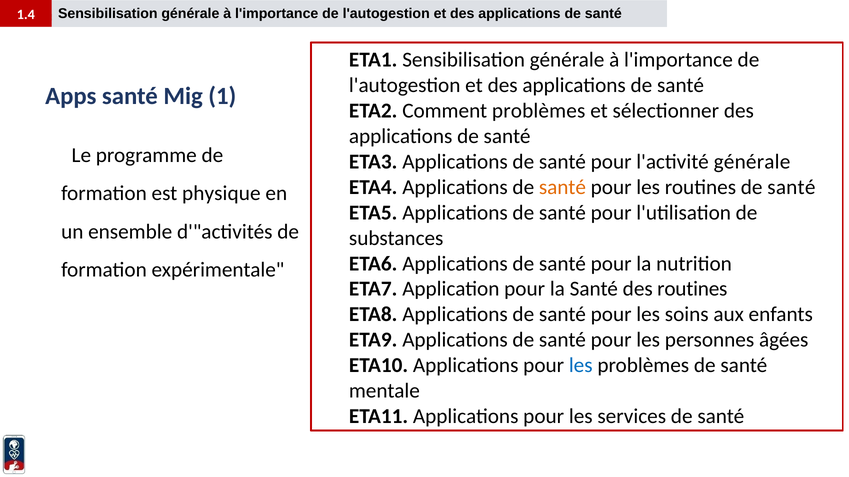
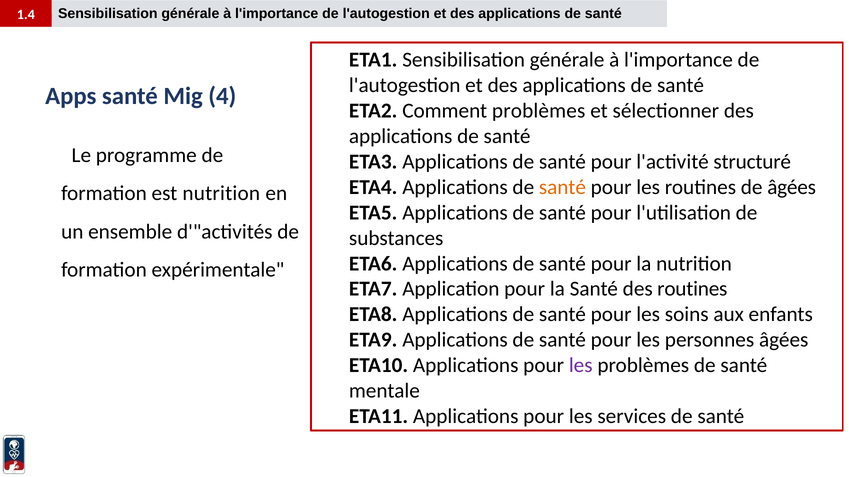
1: 1 -> 4 (222, 96)
l'activité générale: générale -> structuré (752, 162)
routines de santé: santé -> âgées (792, 187)
est physique: physique -> nutrition (221, 194)
les colour: blue -> purple (581, 366)
